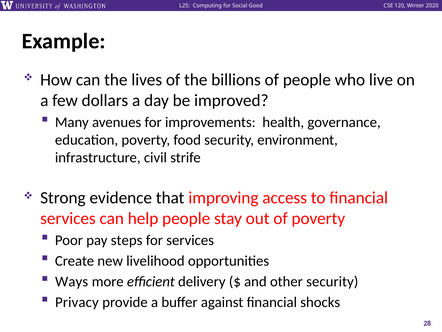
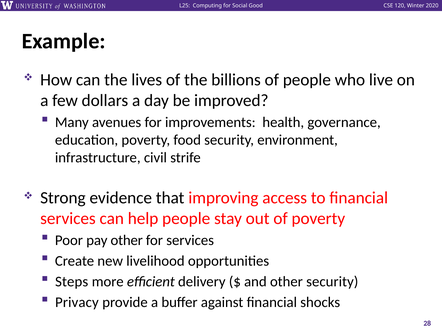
pay steps: steps -> other (127, 240)
Ways: Ways -> Steps (72, 281)
